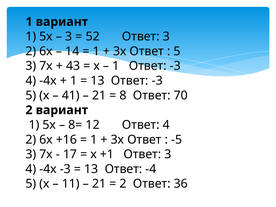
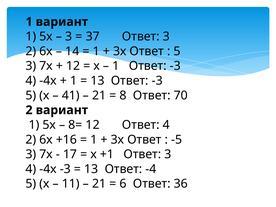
52: 52 -> 37 (93, 37)
43: 43 -> 12 (73, 66)
2: 2 -> 6 (123, 184)
